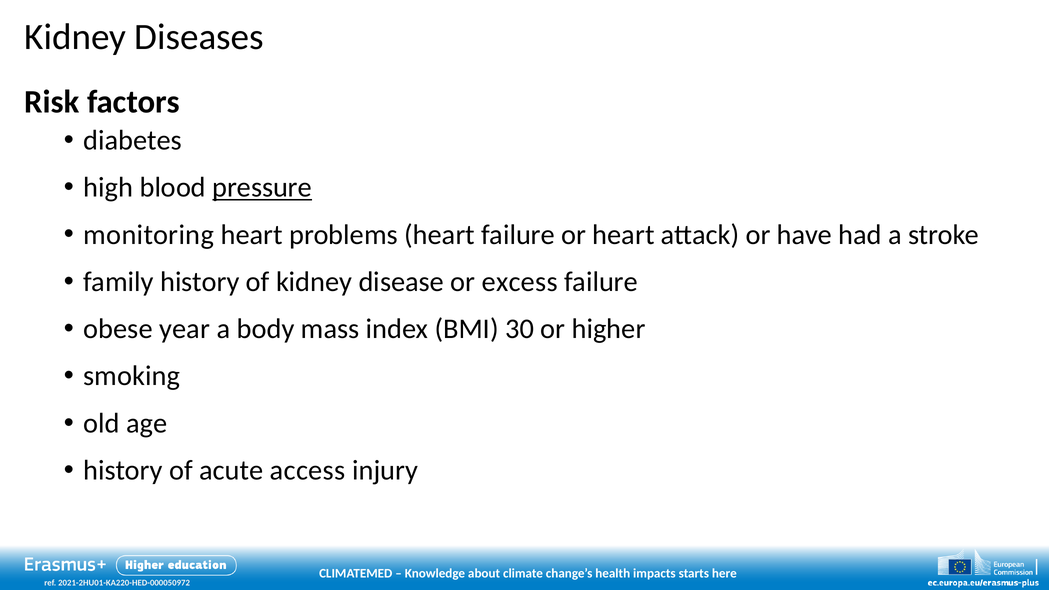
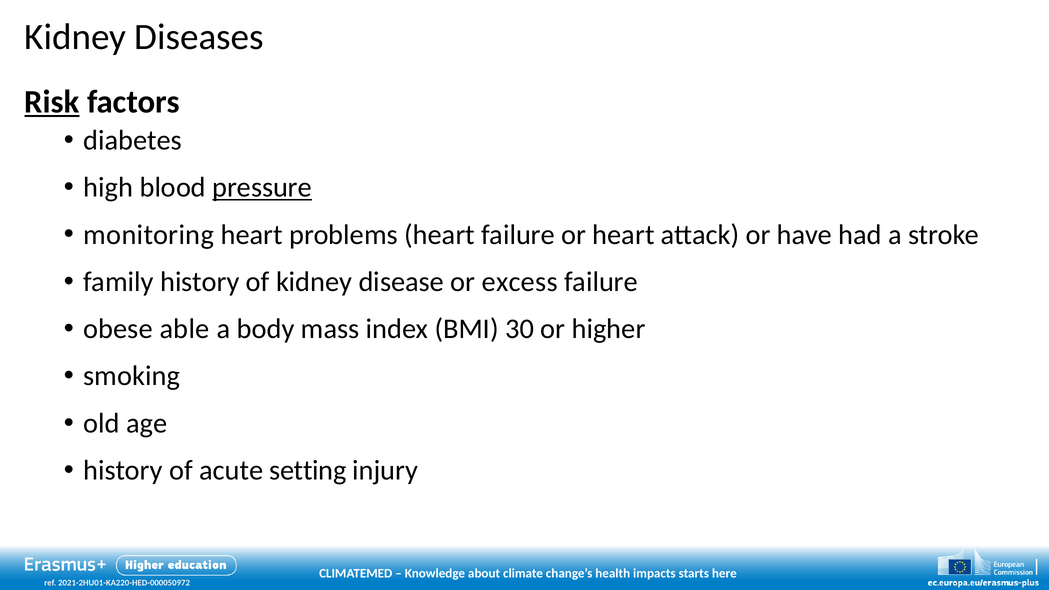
Risk underline: none -> present (52, 102)
year: year -> able (185, 329)
access: access -> setting (308, 470)
